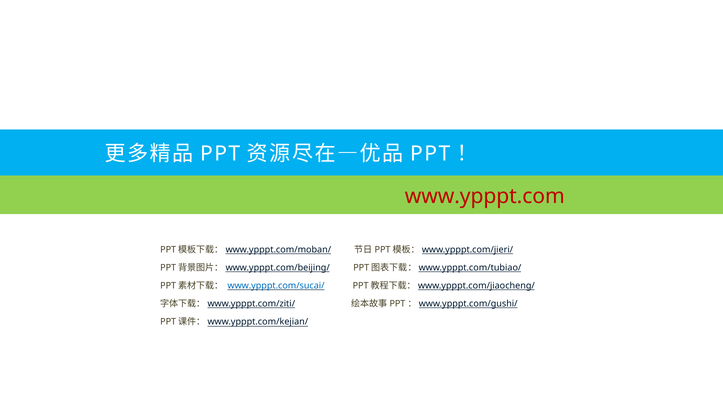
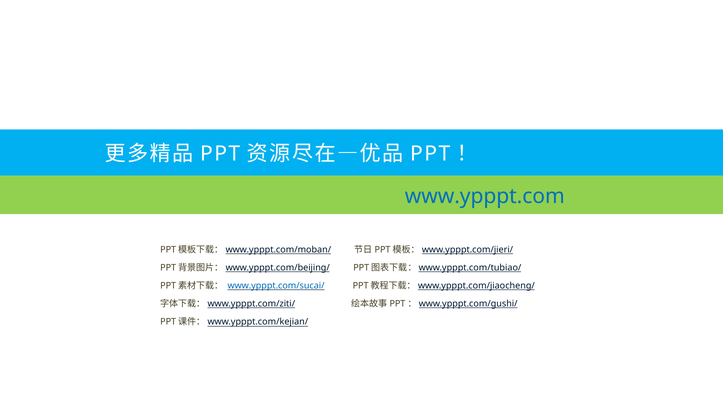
www.ypppt.com colour: red -> blue (485, 196)
